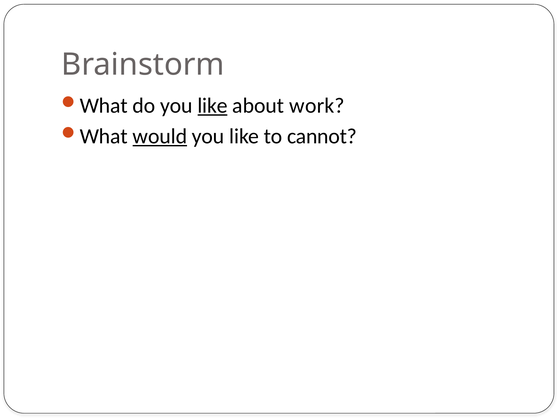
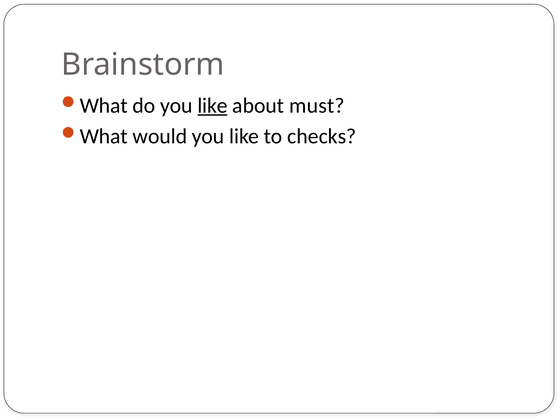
work: work -> must (317, 106)
would underline: present -> none (160, 136)
cannot: cannot -> checks (322, 136)
